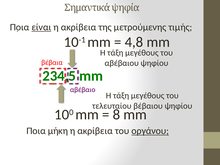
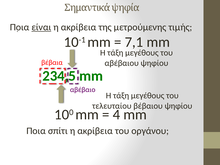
4,8: 4,8 -> 7,1 (134, 42)
8: 8 -> 4 (116, 115)
μήκη: μήκη -> σπίτι (58, 131)
οργάνου underline: present -> none (150, 131)
